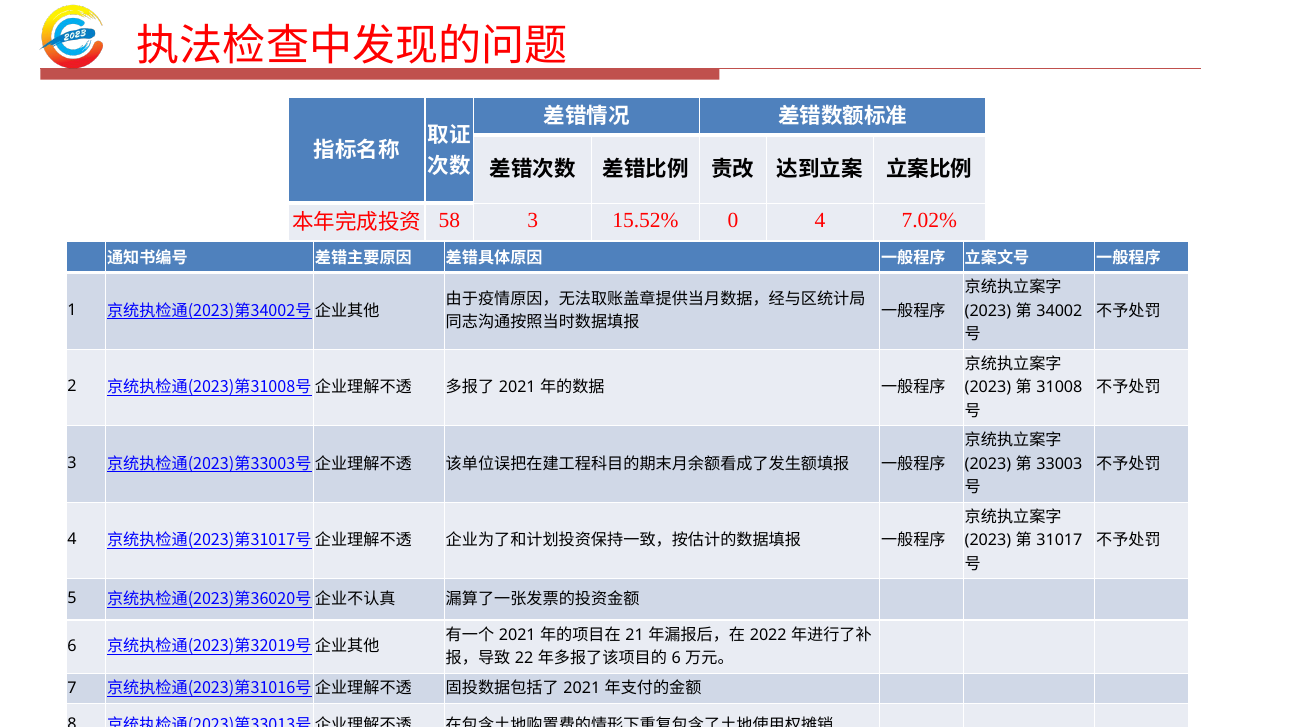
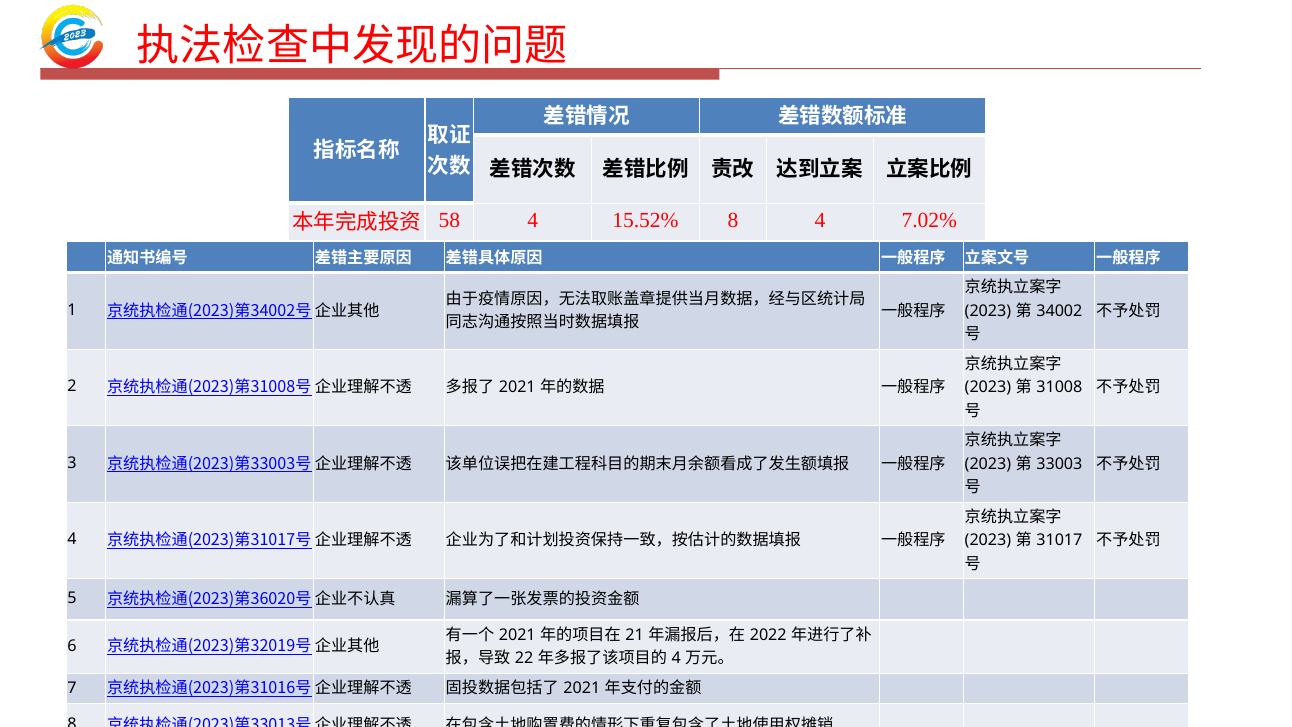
58 3: 3 -> 4 (533, 220)
15.52% 0: 0 -> 8 (733, 220)
6: 6 -> 4 (676, 658)
